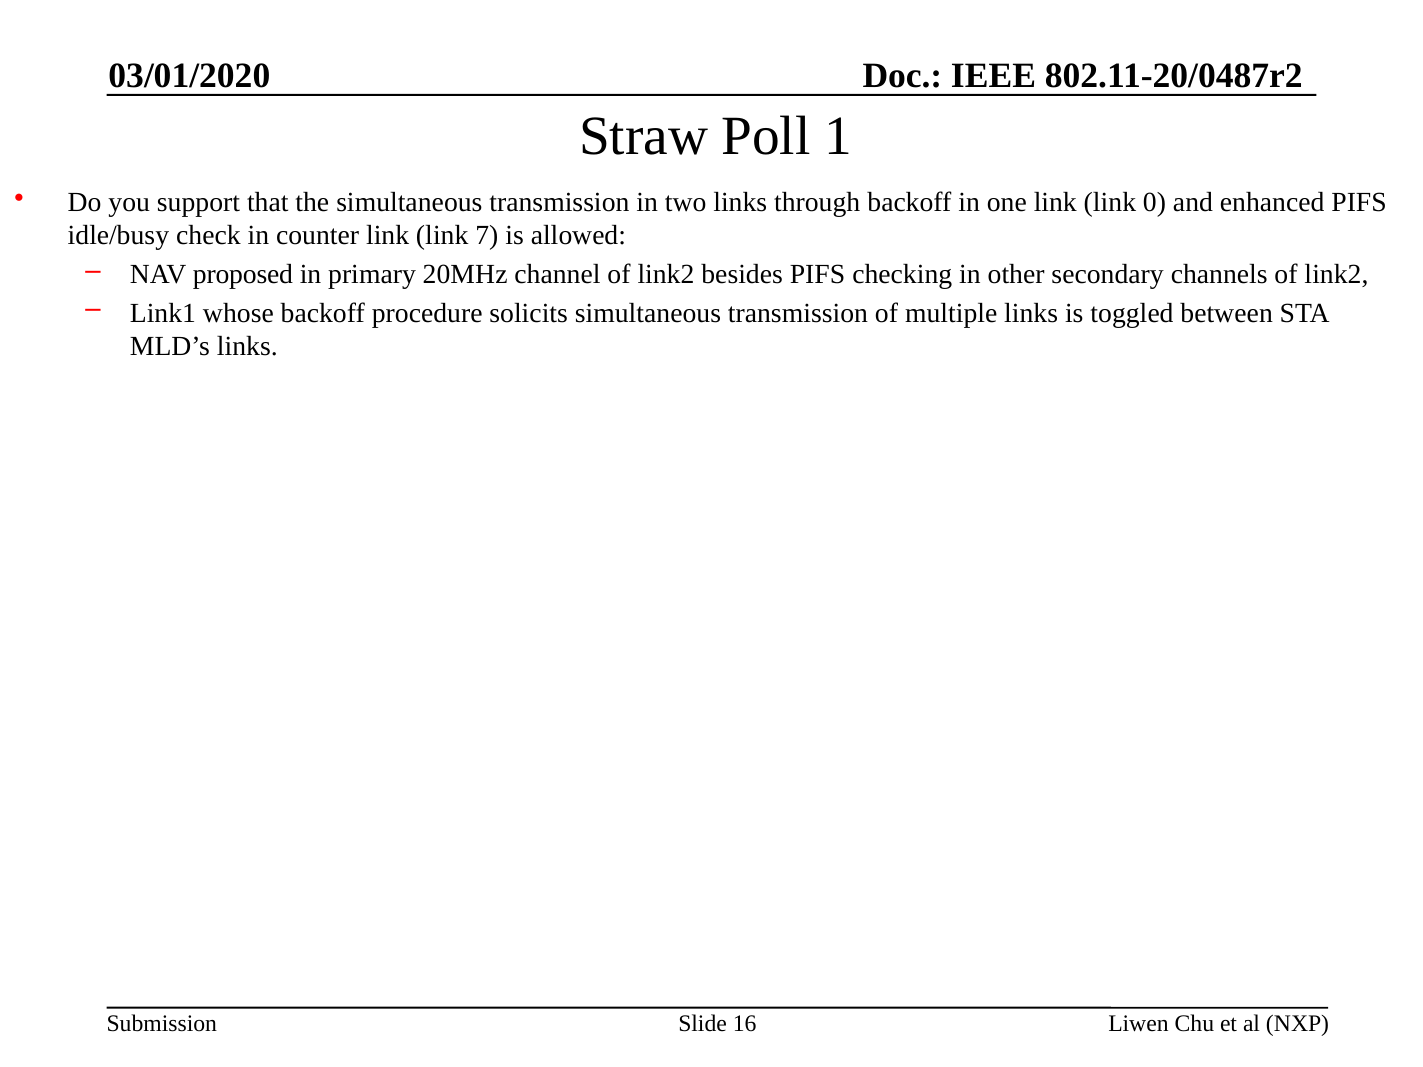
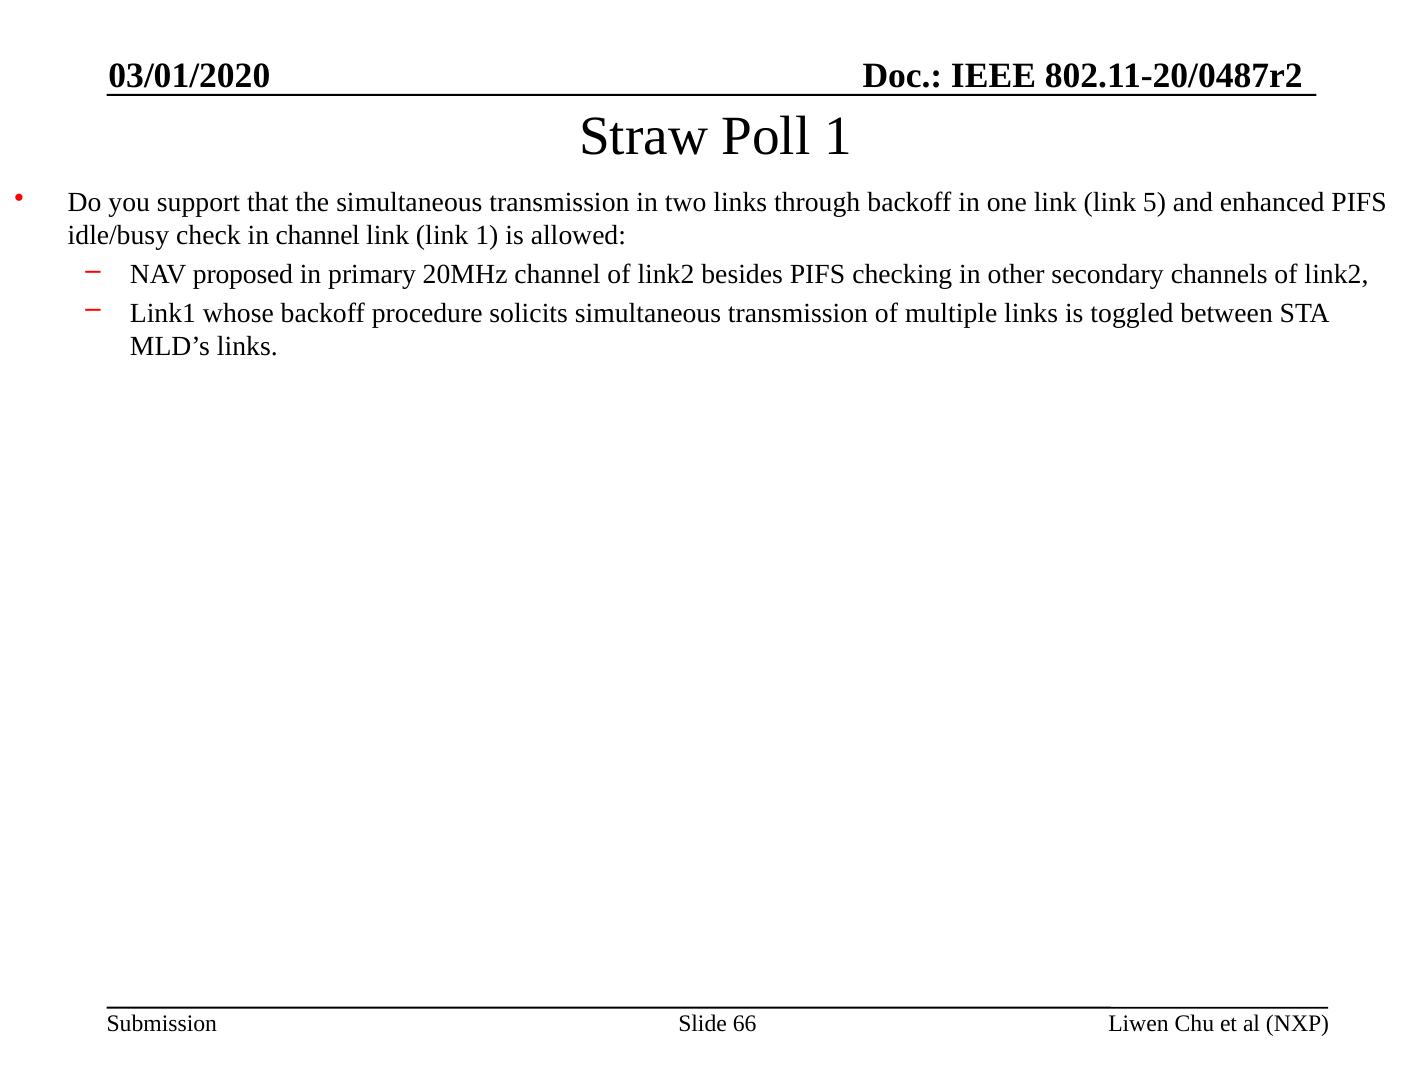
0: 0 -> 5 (1154, 203)
in counter: counter -> channel (318, 236)
link 7: 7 -> 1 (487, 236)
16: 16 -> 66 (745, 1024)
